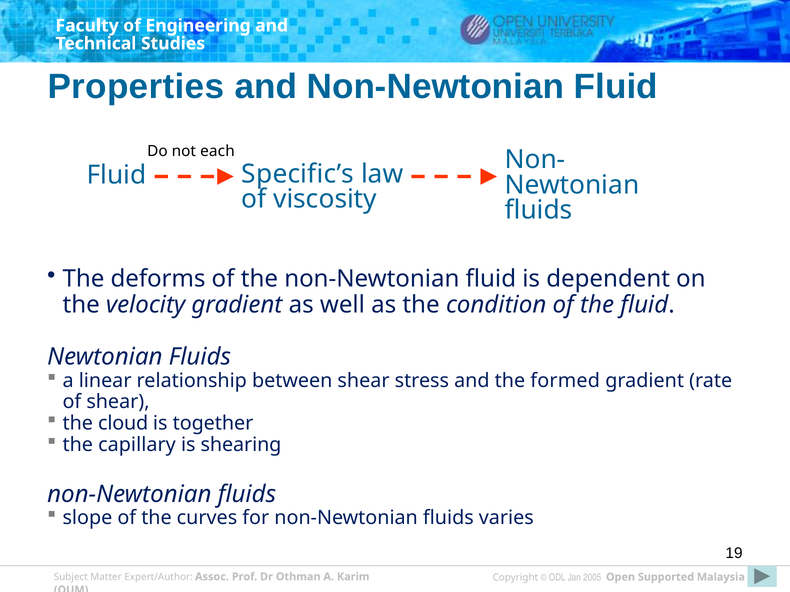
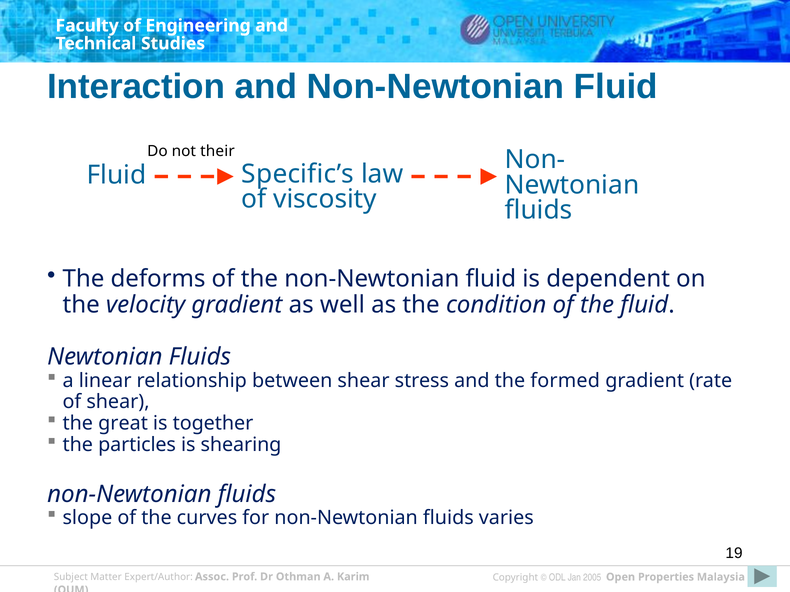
Properties: Properties -> Interaction (136, 87)
each: each -> their (217, 151)
cloud: cloud -> great (123, 424)
capillary: capillary -> particles (137, 445)
Supported: Supported -> Properties (666, 577)
